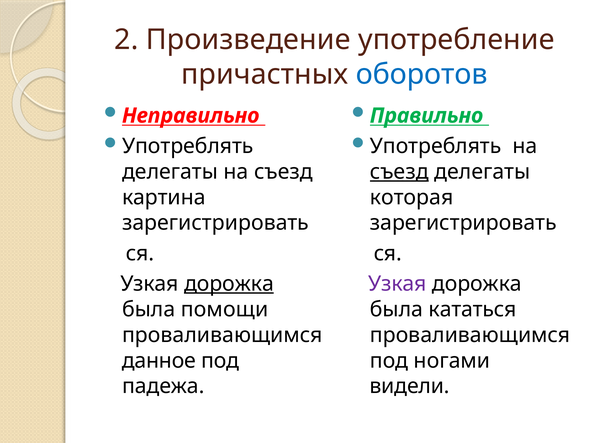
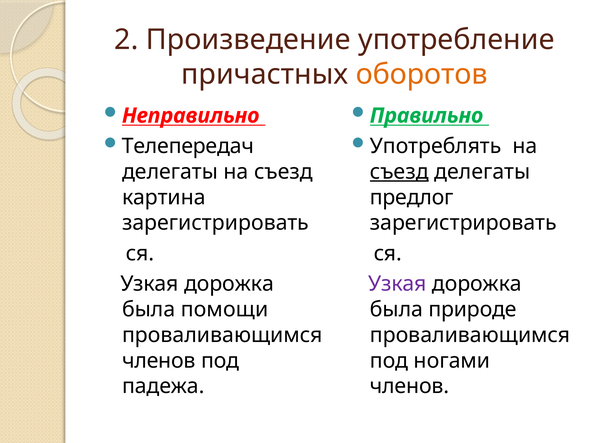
оборотов colour: blue -> orange (422, 74)
Употреблять: Употреблять -> Телепередач (188, 146)
которая: которая -> предлог (412, 197)
дорожка underline: present -> none (229, 284)
кататься: кататься -> природе (473, 309)
данное: данное -> членов (159, 360)
видели: видели -> членов (410, 386)
